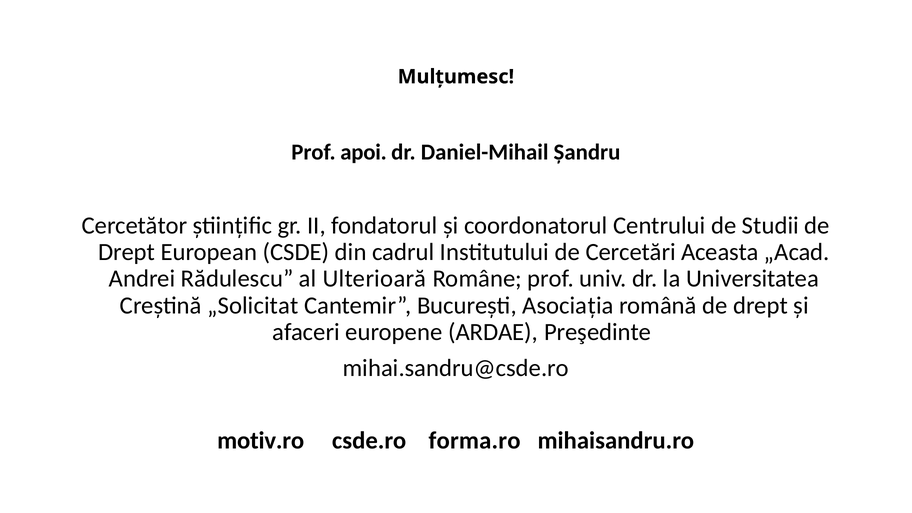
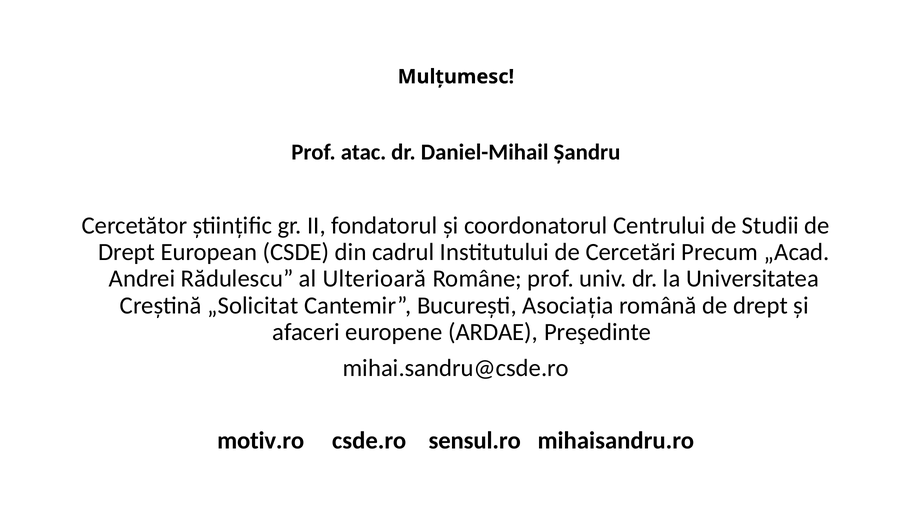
apoi: apoi -> atac (364, 152)
Aceasta: Aceasta -> Precum (720, 252)
forma.ro: forma.ro -> sensul.ro (475, 441)
